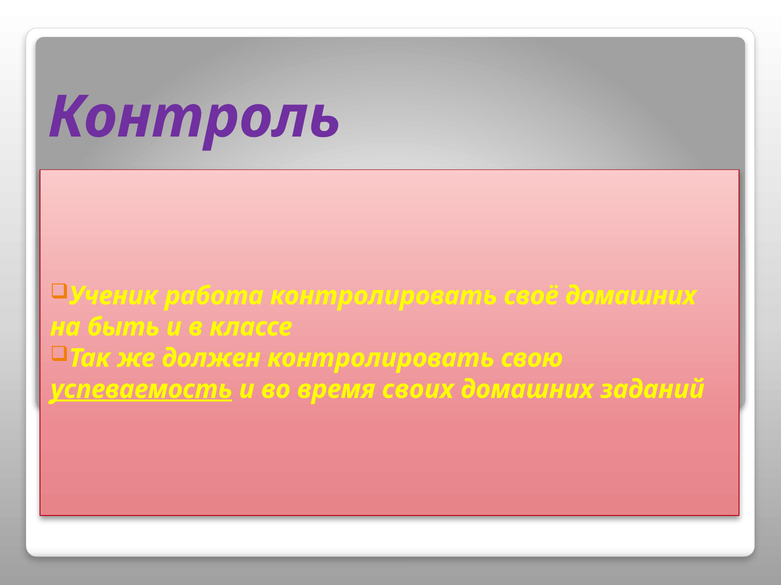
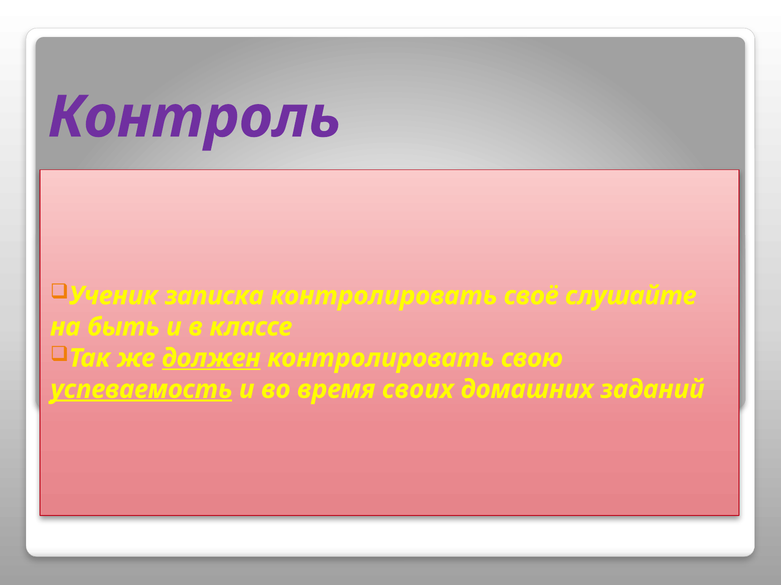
работа: работа -> записка (214, 296)
своё домашних: домашних -> слушайте (631, 296)
должен underline: none -> present (211, 359)
